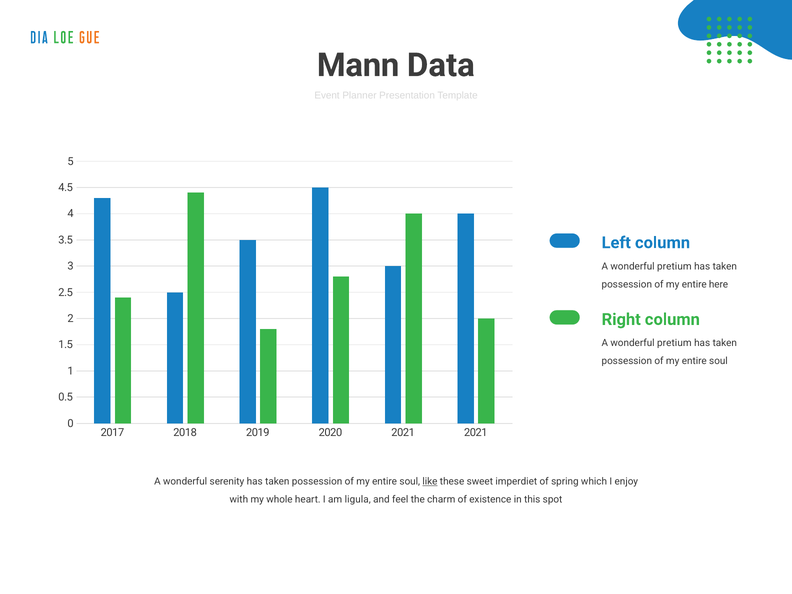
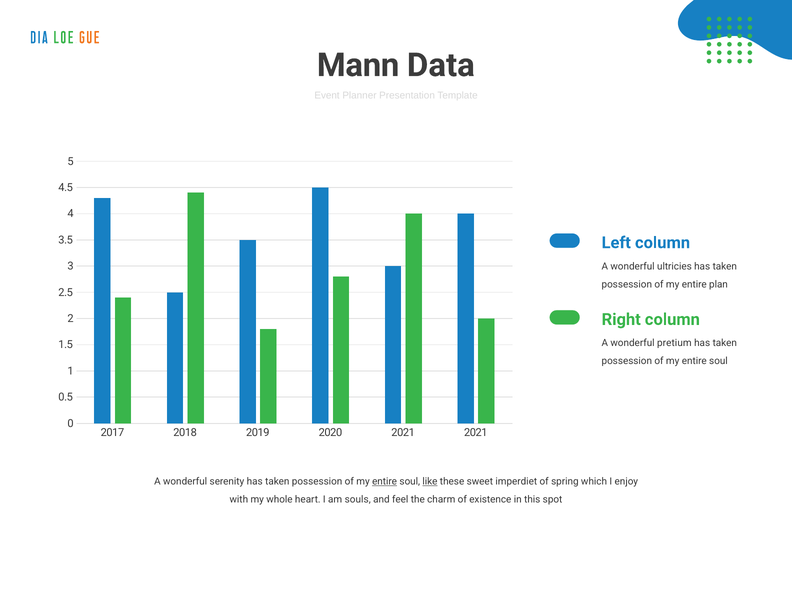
pretium: pretium -> ultricies (674, 266)
here: here -> plan (718, 284)
entire underline: none -> present (385, 482)
ligula: ligula -> souls (358, 499)
